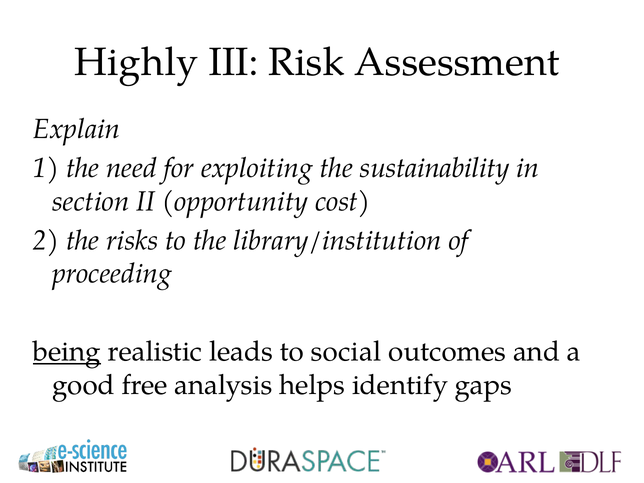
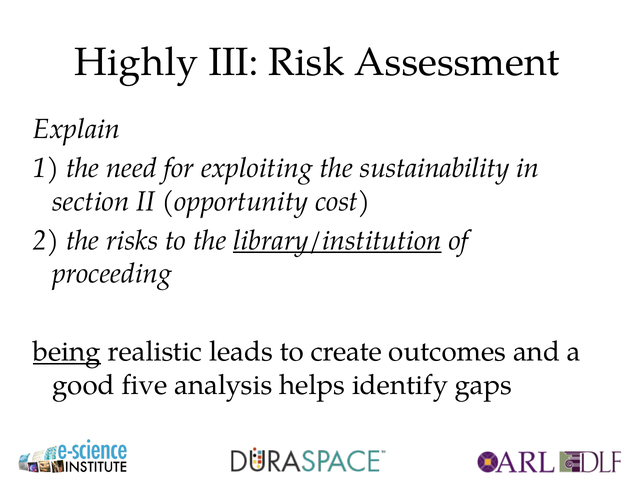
library/institution underline: none -> present (337, 240)
social: social -> create (346, 352)
free: free -> five (145, 385)
